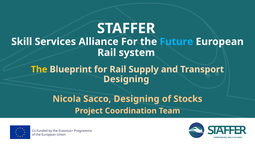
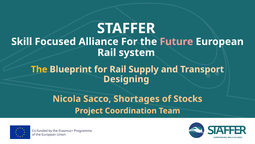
Services: Services -> Focused (55, 41)
Future colour: light blue -> pink (176, 41)
Sacco Designing: Designing -> Shortages (137, 99)
